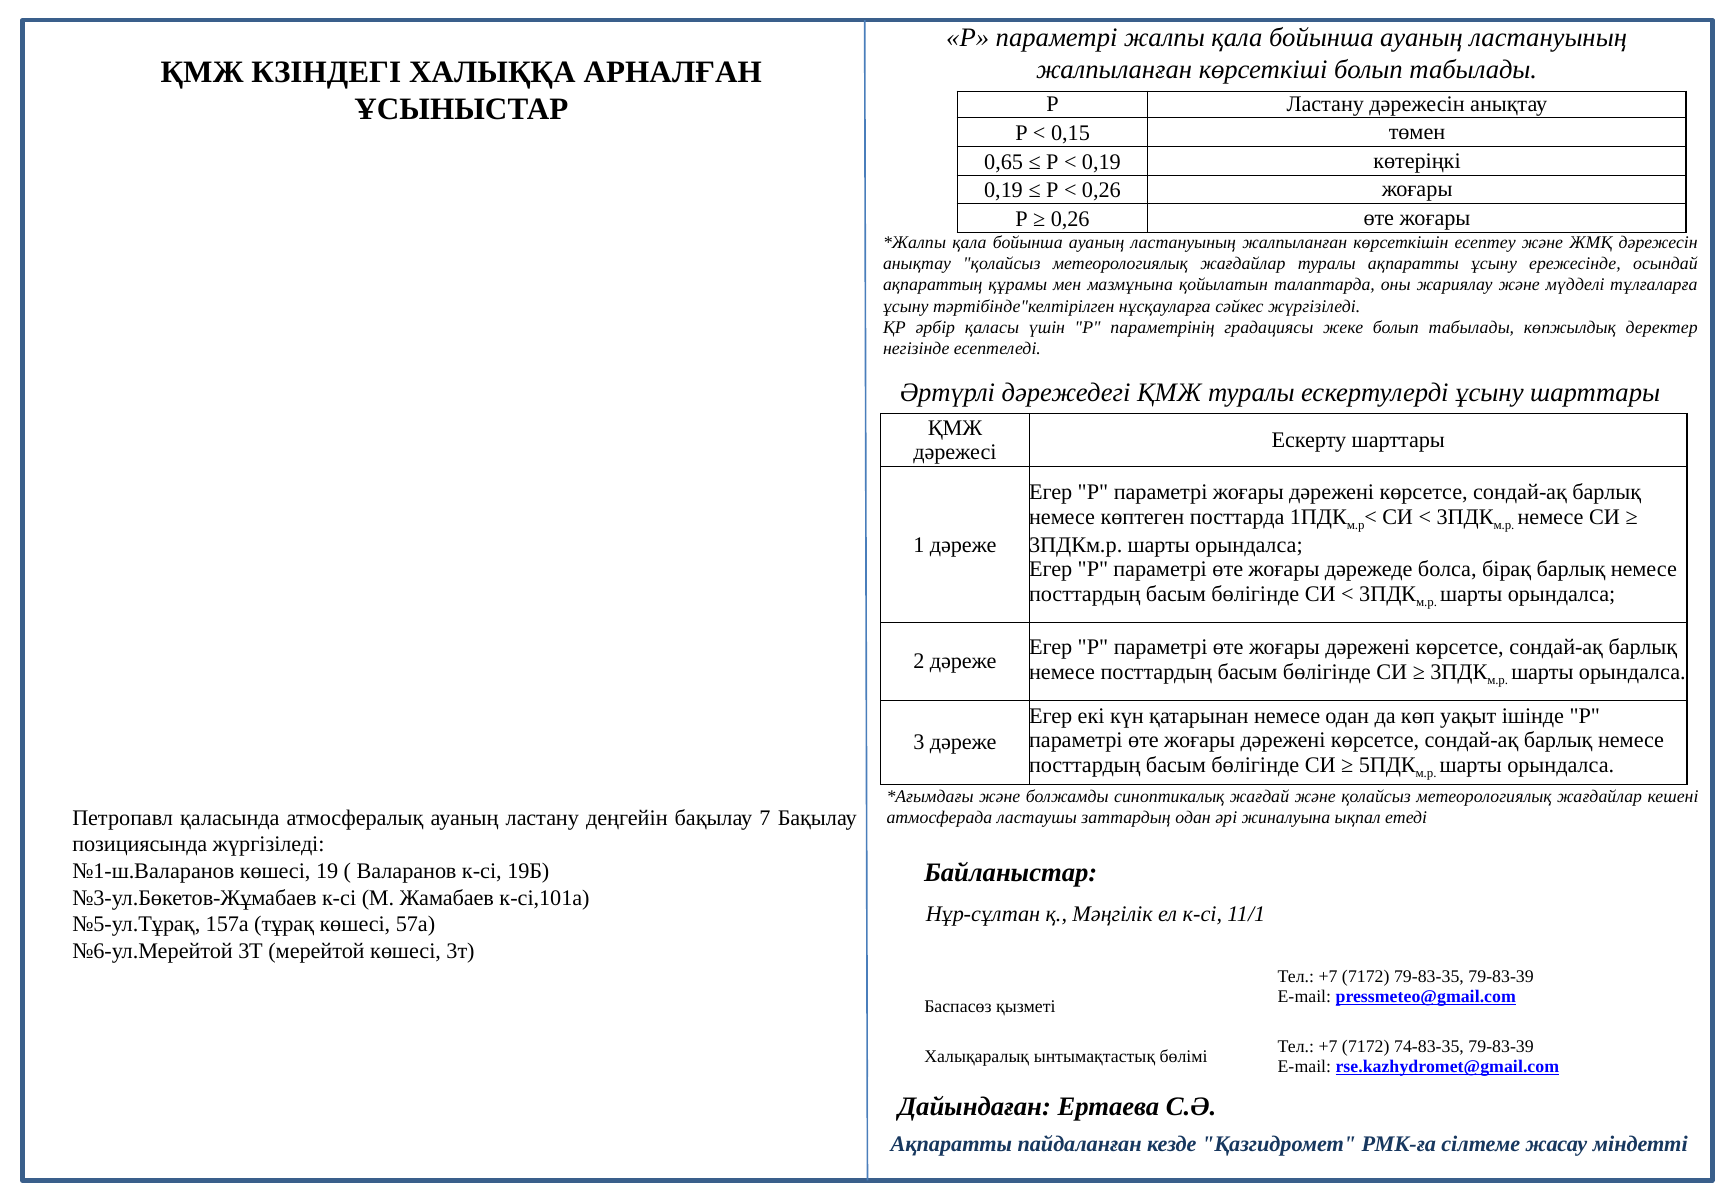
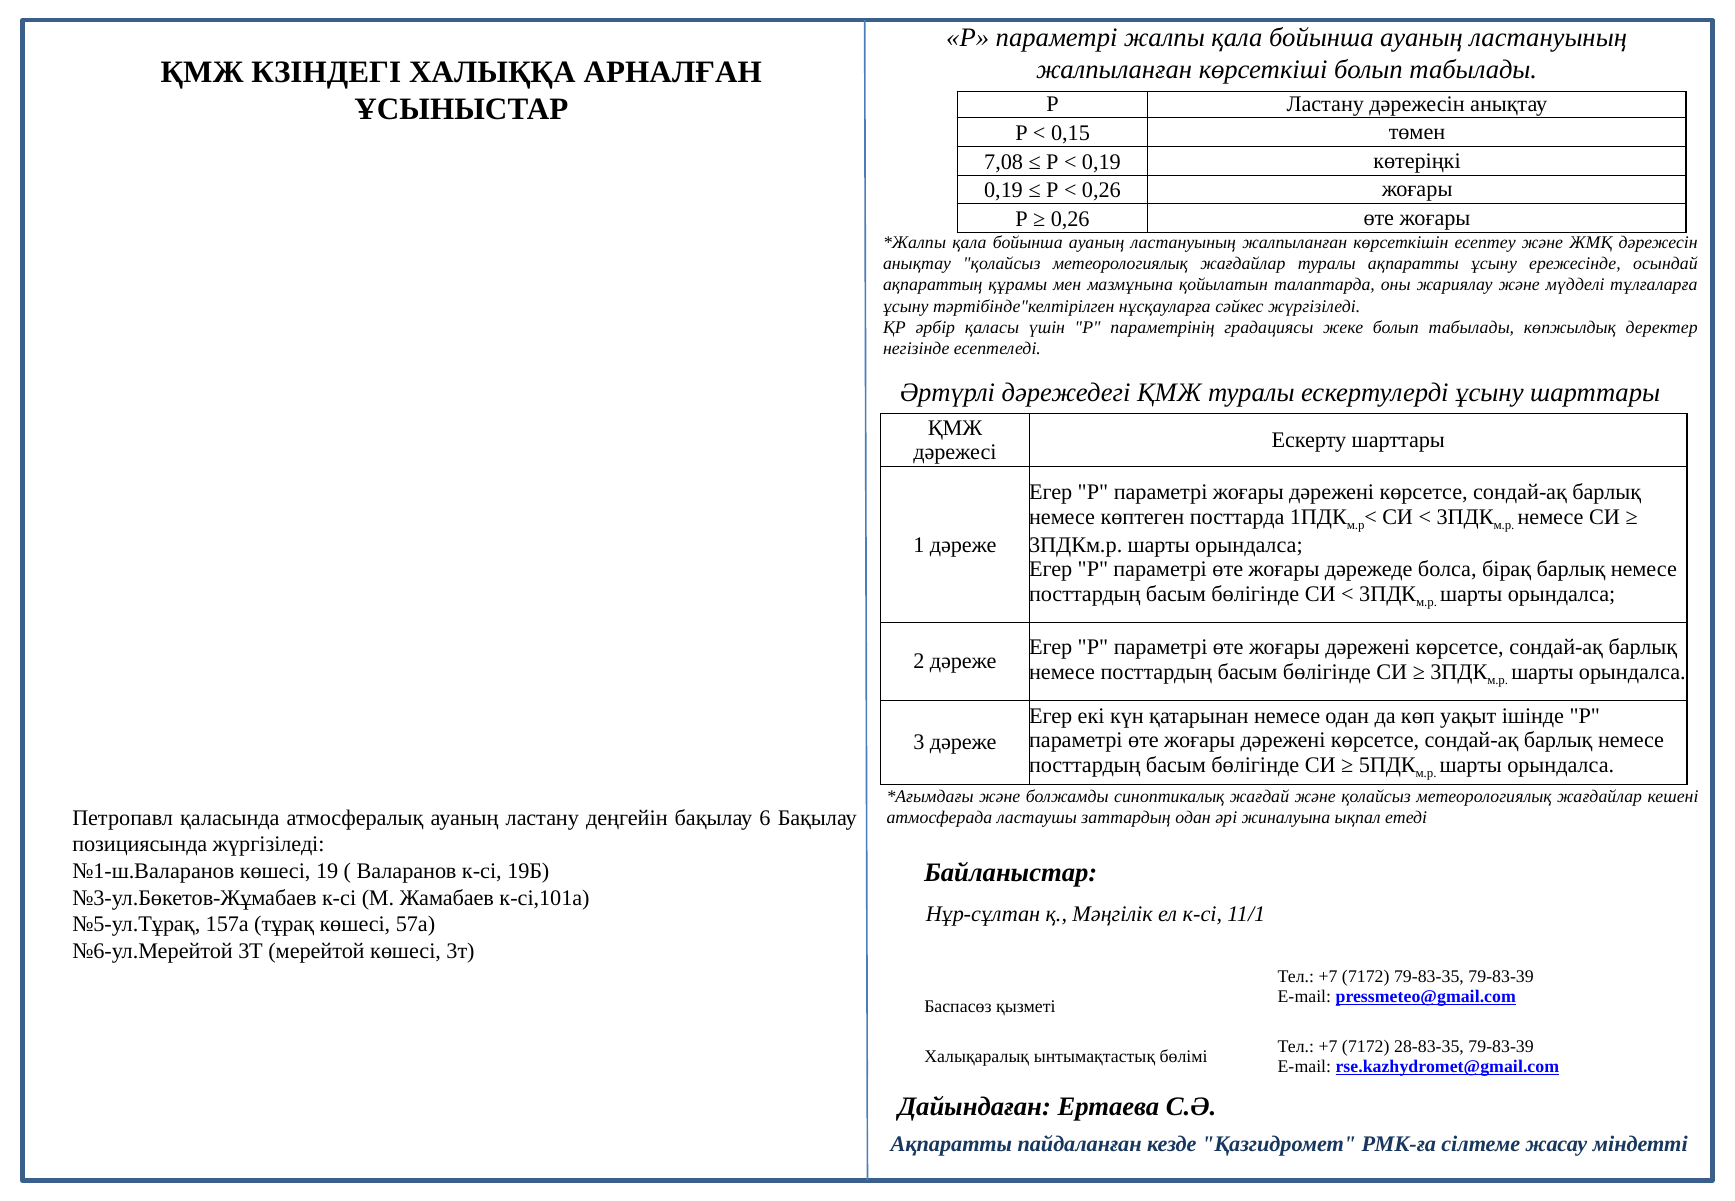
0,65: 0,65 -> 7,08 (1004, 162)
7: 7 -> 6 (765, 818)
74-83-35: 74-83-35 -> 28-83-35 (1429, 1047)
